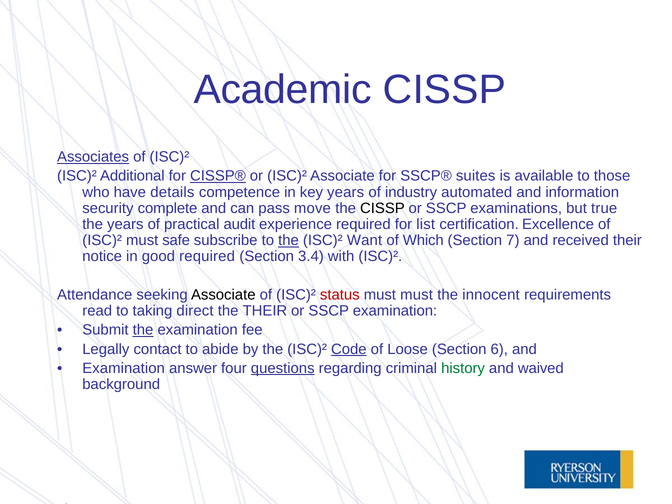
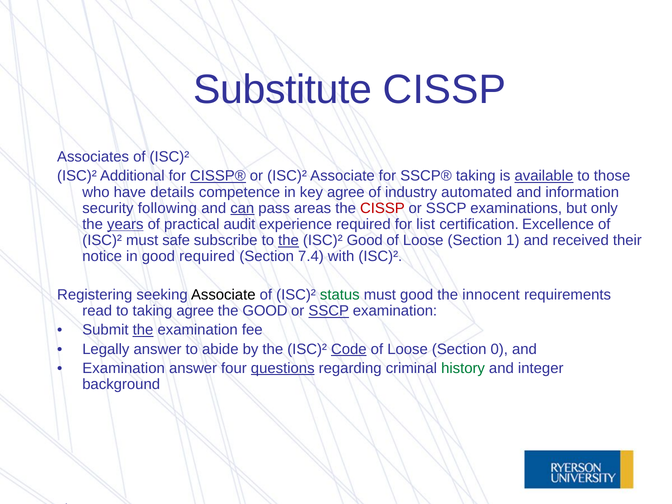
Academic: Academic -> Substitute (283, 90)
Associates underline: present -> none (93, 157)
SSCP® suites: suites -> taking (476, 176)
available underline: none -> present (544, 176)
key years: years -> agree (346, 192)
complete: complete -> following (167, 208)
can underline: none -> present (242, 208)
move: move -> areas (313, 208)
CISSP colour: black -> red (382, 208)
true: true -> only (604, 208)
years underline: none -> present (125, 224)
ISC)² Want: Want -> Good (365, 240)
Which: Which -> Loose (423, 240)
7: 7 -> 1 (513, 240)
3.4: 3.4 -> 7.4 (311, 257)
Attendance: Attendance -> Registering (95, 295)
status colour: red -> green (340, 295)
must must: must -> good (417, 295)
taking direct: direct -> agree (195, 311)
the THEIR: THEIR -> GOOD (265, 311)
SSCP underline: none -> present (329, 311)
Legally contact: contact -> answer (158, 349)
6: 6 -> 0 (499, 349)
waived: waived -> integer (541, 368)
